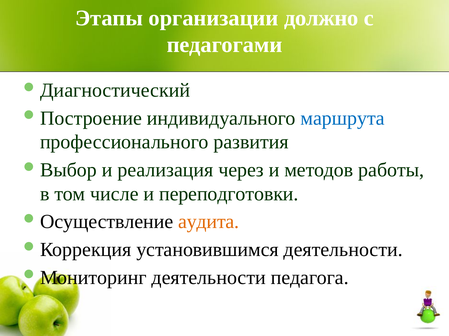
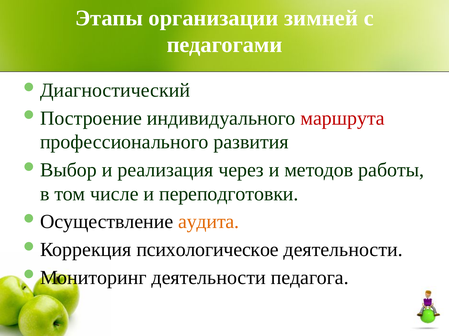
должно: должно -> зимней (321, 18)
маршрута colour: blue -> red (343, 118)
установившимся: установившимся -> психологическое (208, 250)
